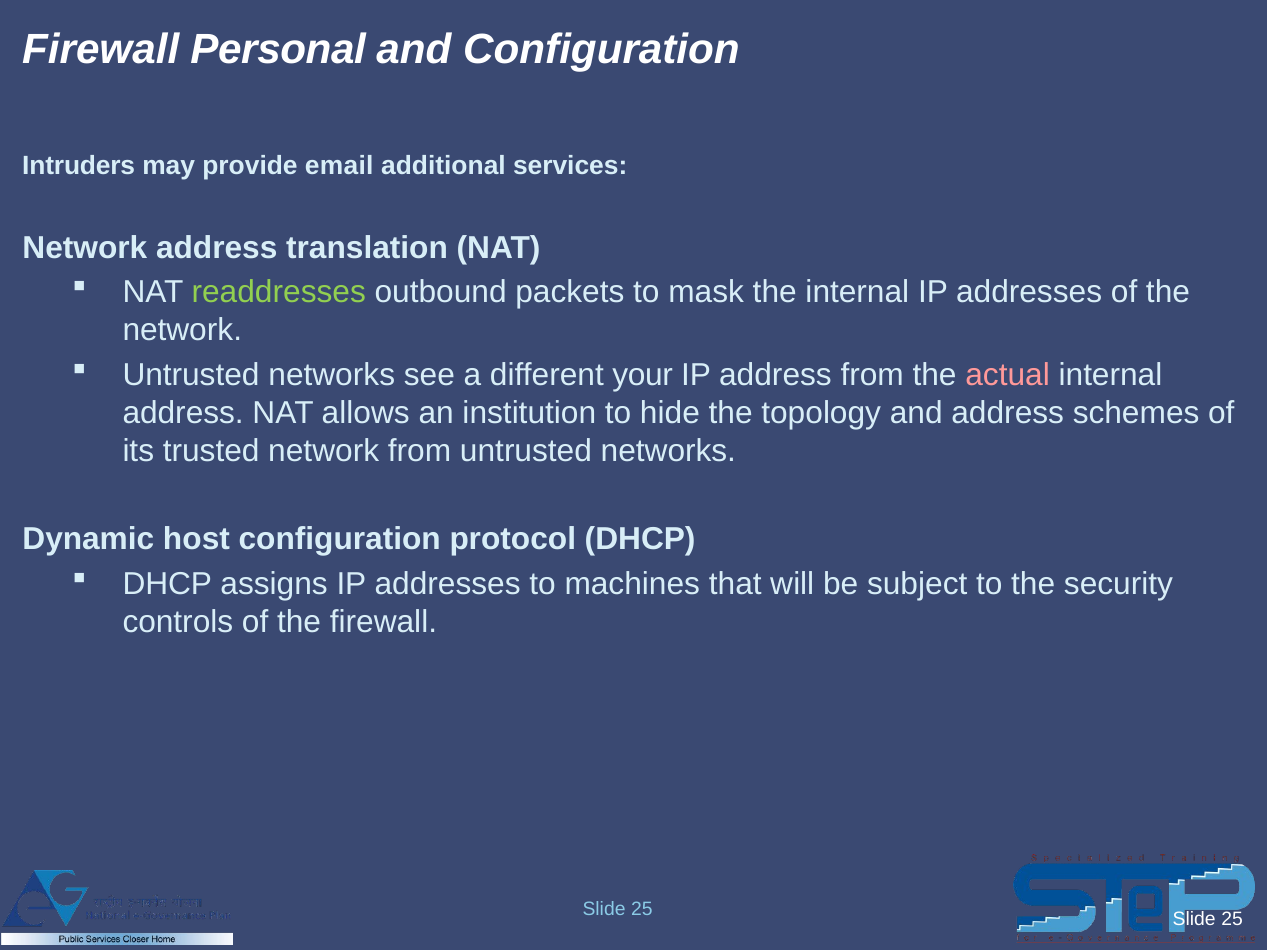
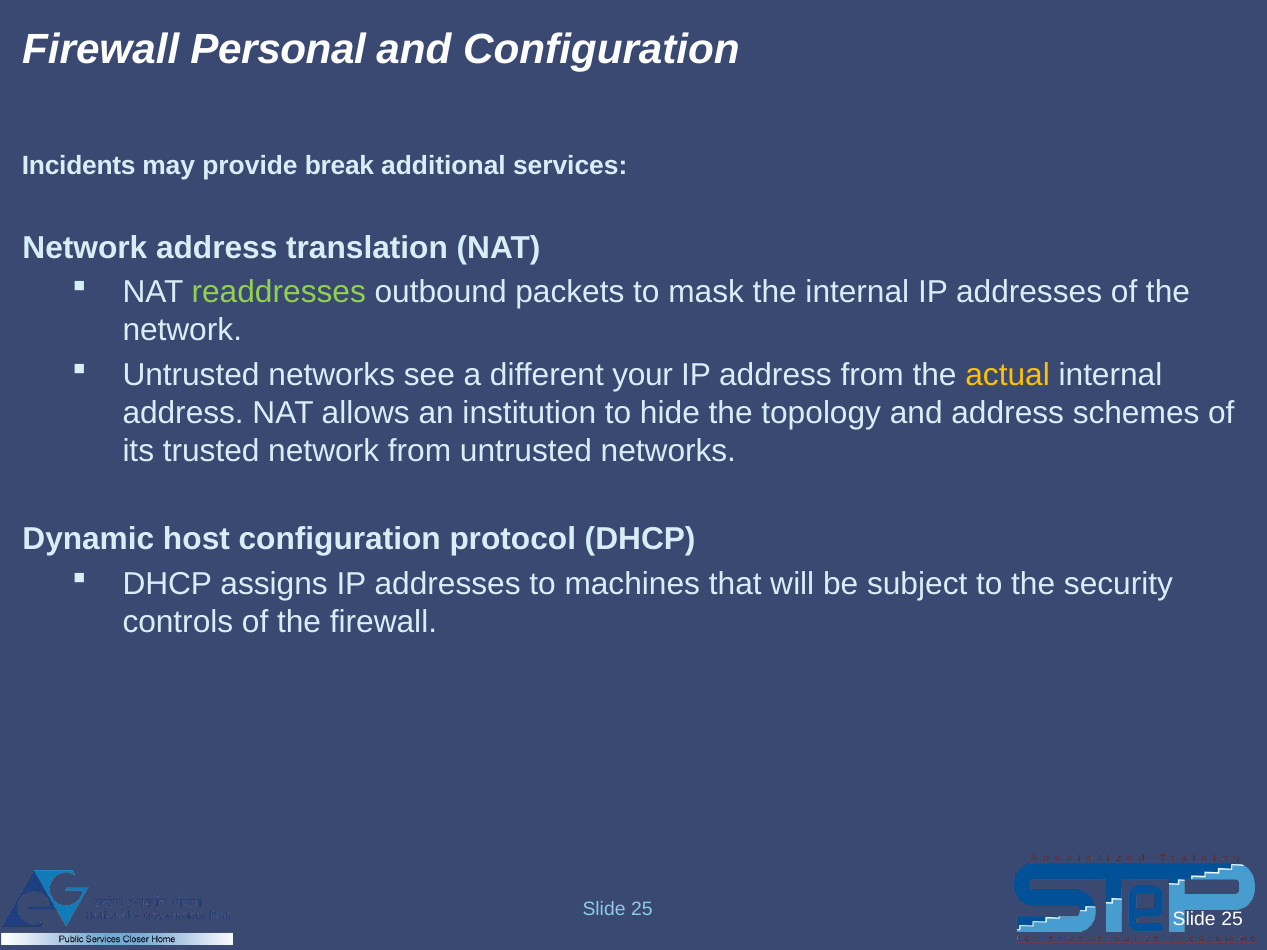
Intruders: Intruders -> Incidents (79, 165)
email: email -> break (339, 165)
actual colour: pink -> yellow (1008, 375)
